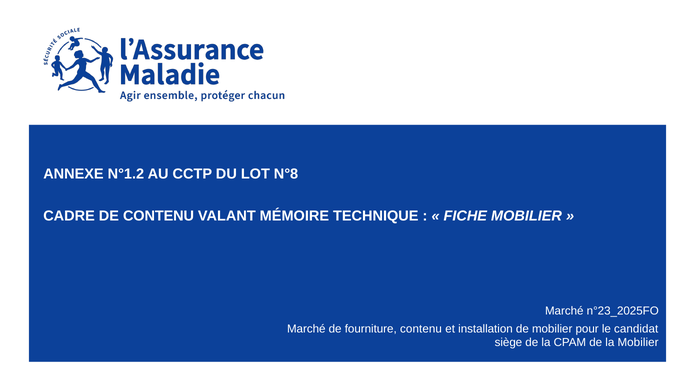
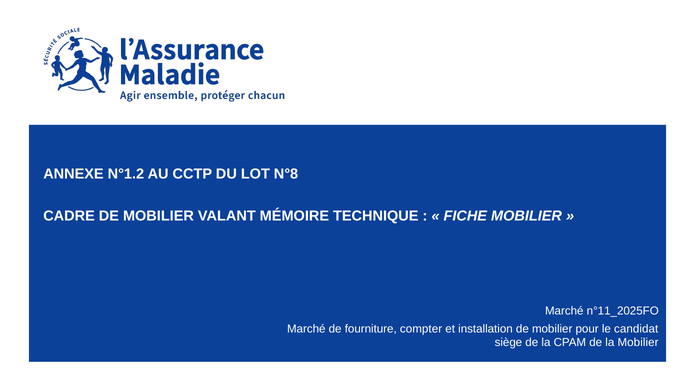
CADRE DE CONTENU: CONTENU -> MOBILIER (158, 216)
n°23_2025FO: n°23_2025FO -> n°11_2025FO (623, 311)
fourniture contenu: contenu -> compter (421, 329)
